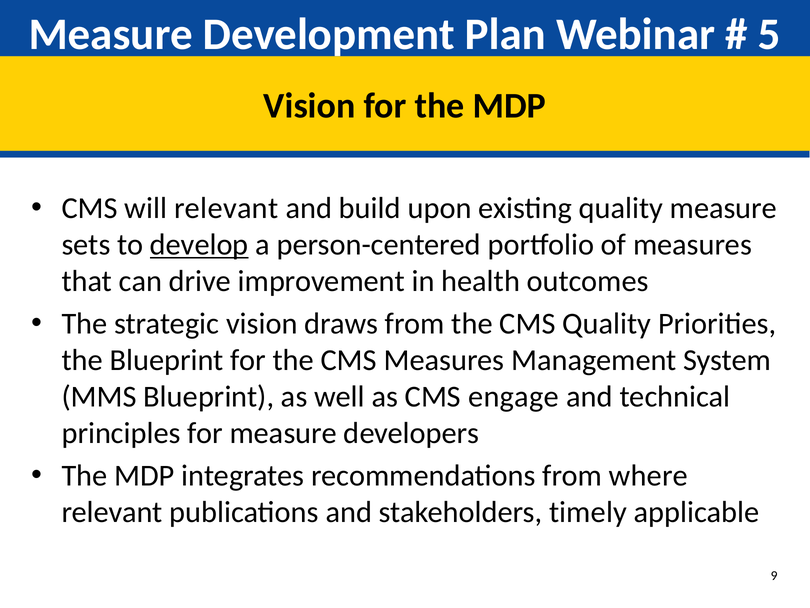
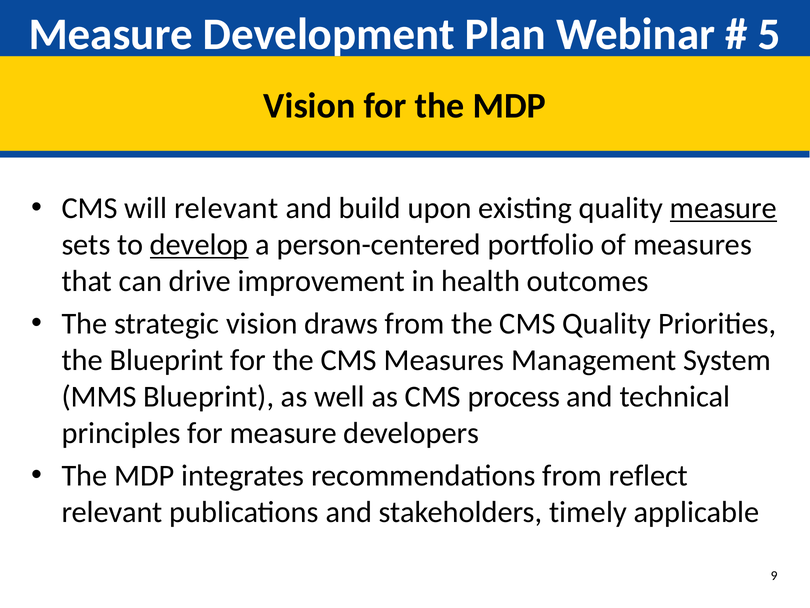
measure underline: none -> present (723, 208)
engage: engage -> process (514, 396)
where: where -> reflect (649, 475)
